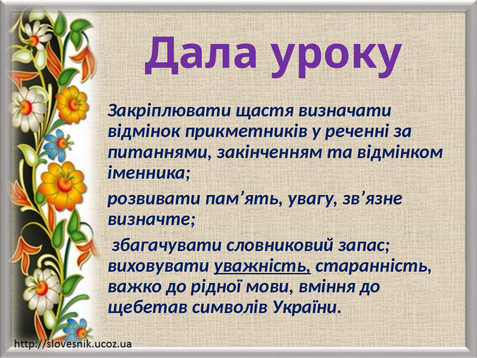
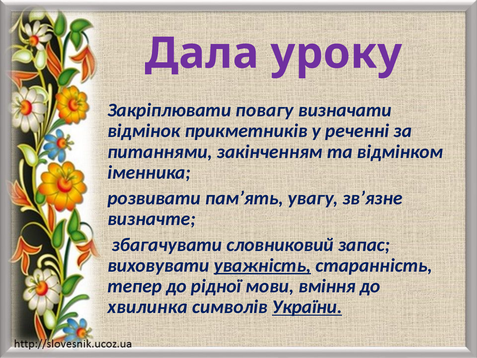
щастя: щастя -> повагу (265, 110)
важко: важко -> тепер (135, 286)
щебетав: щебетав -> хвилинка (147, 307)
України underline: none -> present (307, 307)
